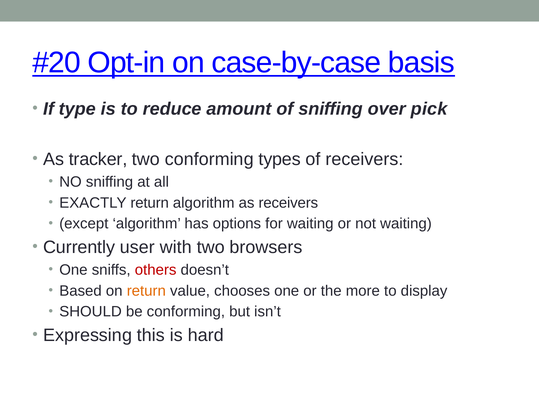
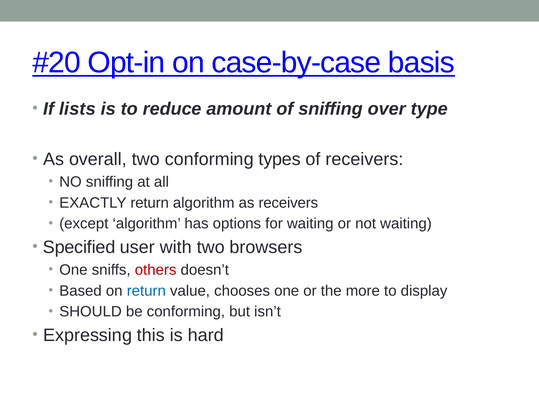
type: type -> lists (77, 109)
pick: pick -> type (429, 109)
tracker: tracker -> overall (98, 159)
Currently: Currently -> Specified (79, 247)
return colour: orange -> blue (146, 291)
